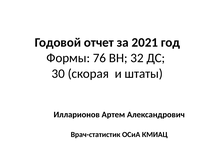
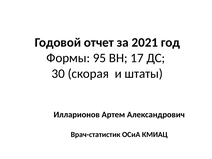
76: 76 -> 95 (99, 58)
32: 32 -> 17 (137, 58)
